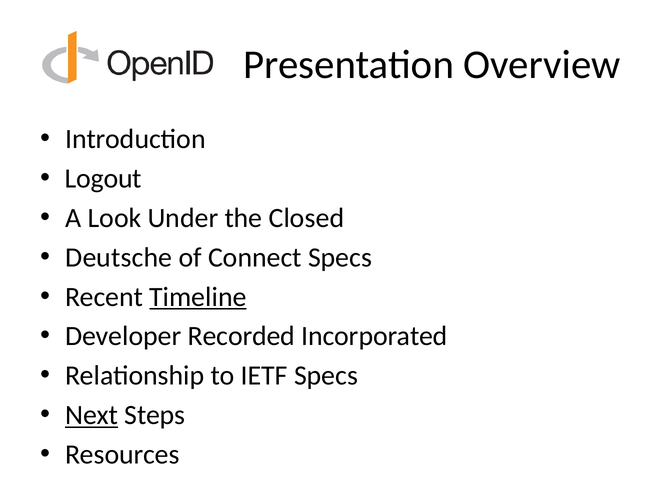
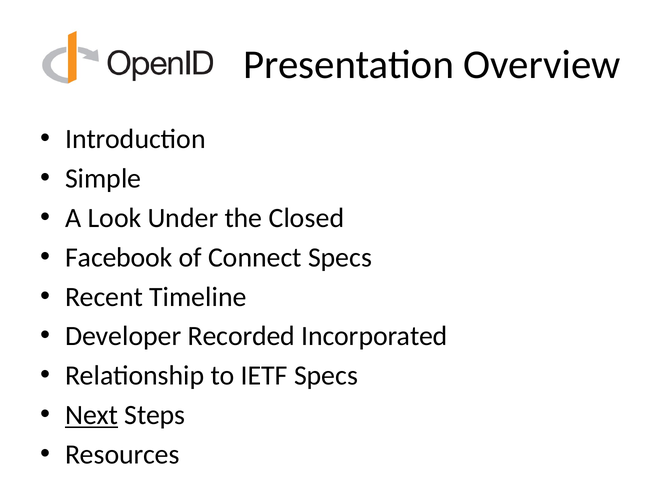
Logout: Logout -> Simple (103, 178)
Deutsche: Deutsche -> Facebook (119, 257)
Timeline underline: present -> none (198, 297)
